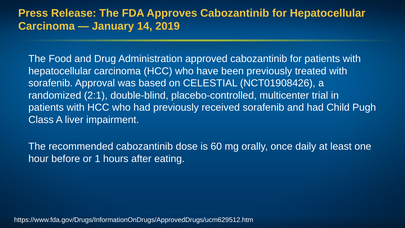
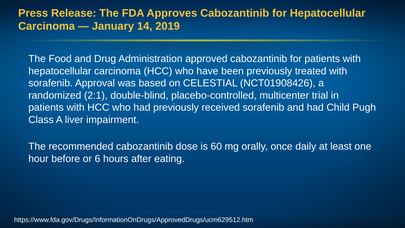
1: 1 -> 6 (98, 159)
